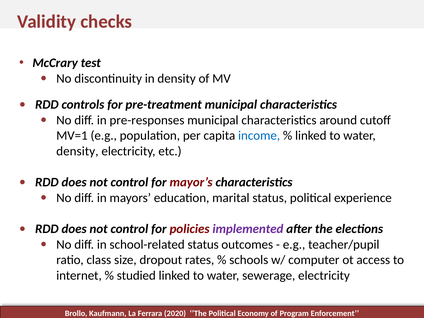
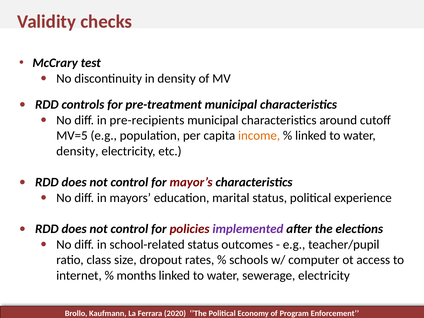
pre-responses: pre-responses -> pre-recipients (147, 120)
MV=1: MV=1 -> MV=5 (72, 136)
income colour: blue -> orange (259, 136)
studied: studied -> months (136, 276)
